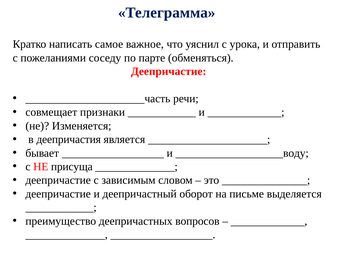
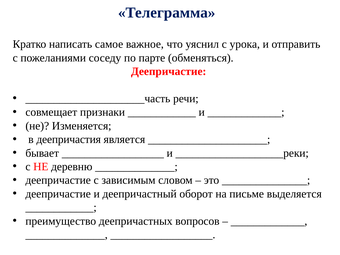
___________________воду: ___________________воду -> ___________________реки (242, 153)
присуща: присуща -> деревню (72, 167)
